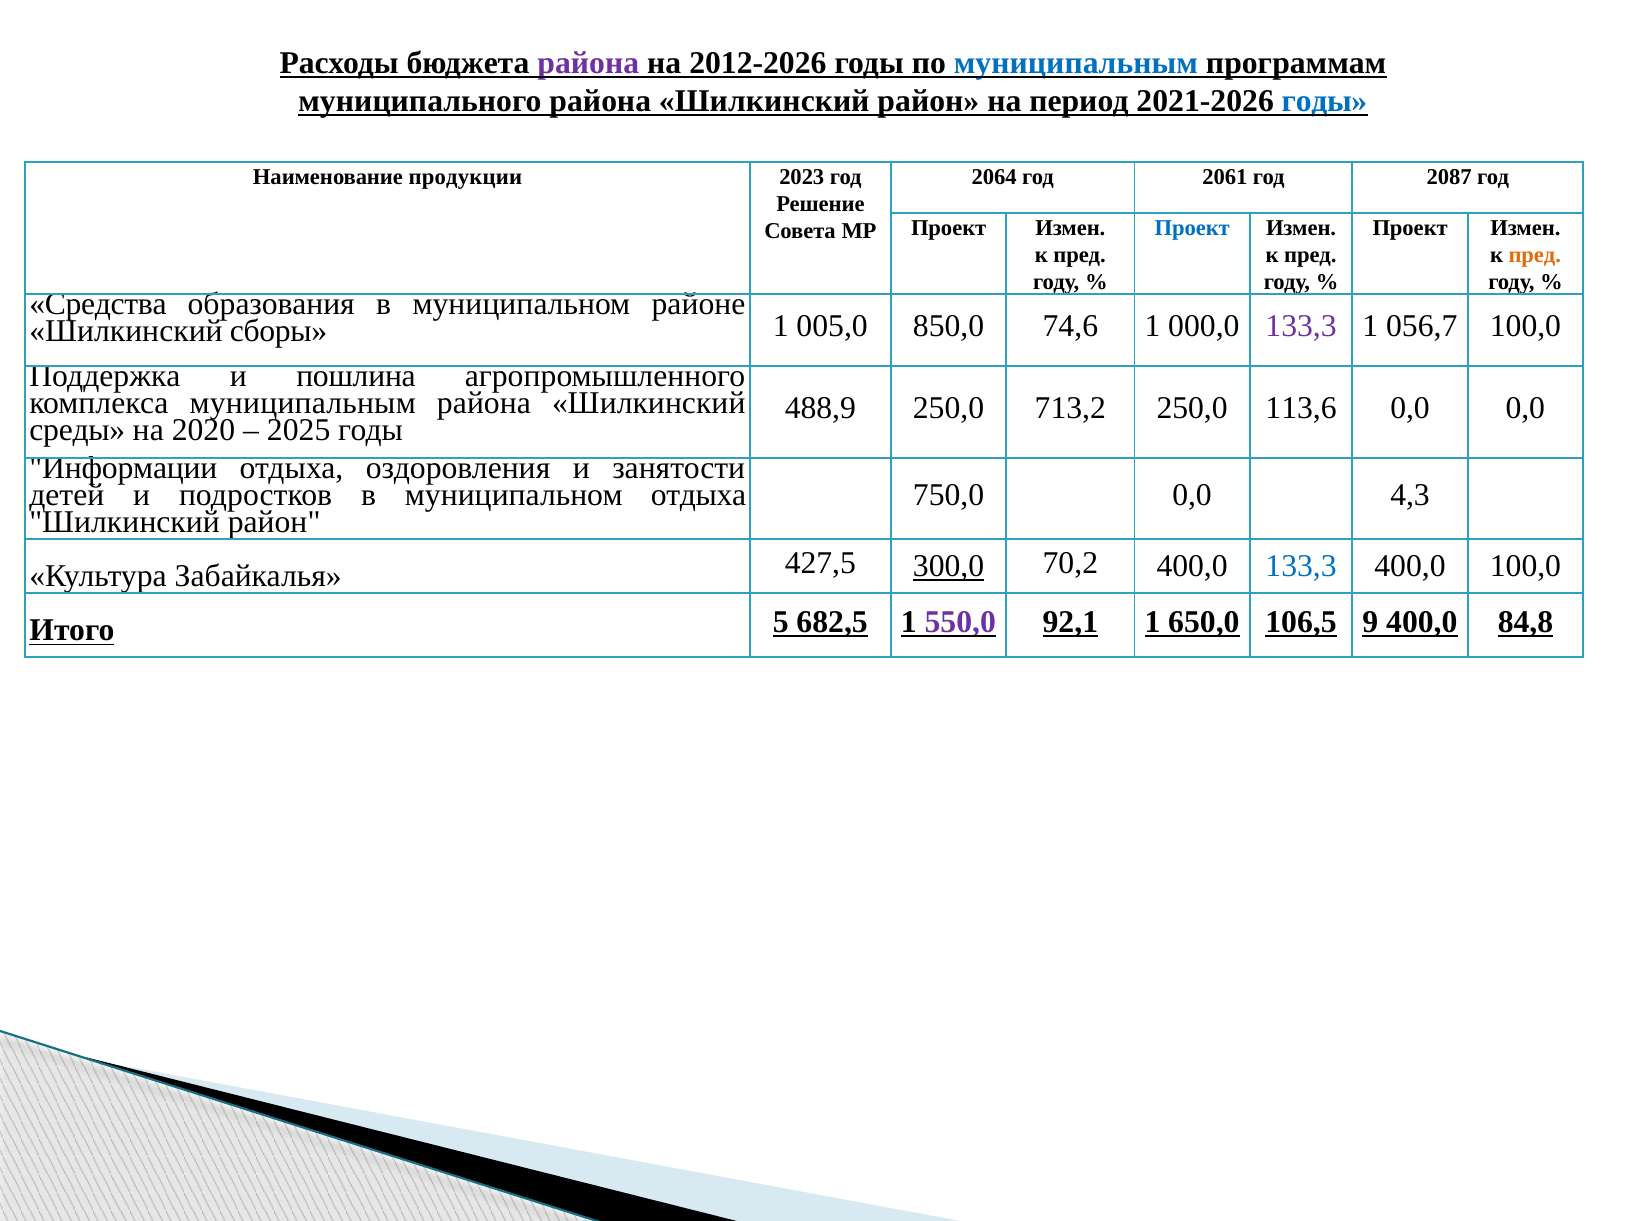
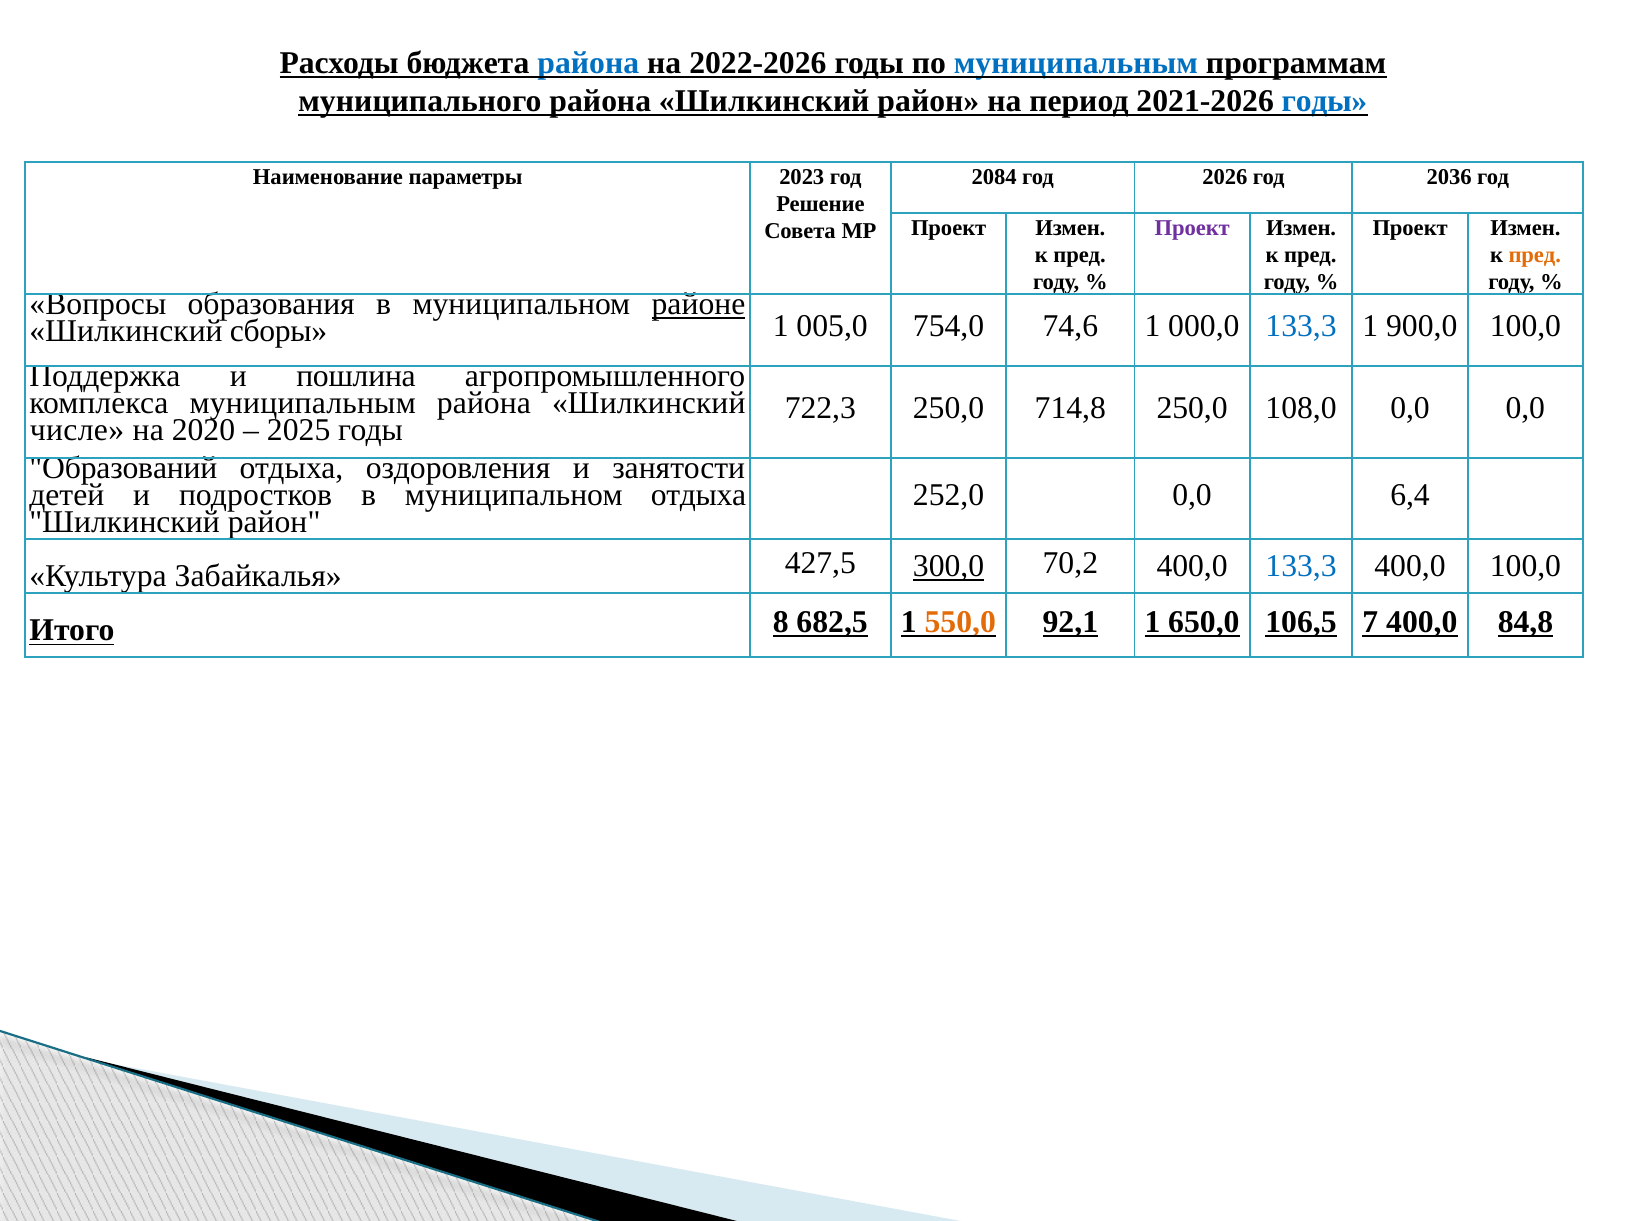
района colour: purple -> blue (588, 63)
2012-2026: 2012-2026 -> 2022-2026 (758, 63)
продукции: продукции -> параметры (466, 177)
2064: 2064 -> 2084 (994, 177)
2061: 2061 -> 2026 (1225, 177)
2087: 2087 -> 2036 (1449, 177)
Проект colour: blue -> purple (1192, 228)
Средства: Средства -> Вопросы (98, 304)
районе underline: none -> present (698, 304)
850,0: 850,0 -> 754,0 (949, 326)
133,3 colour: purple -> blue (1301, 326)
056,7: 056,7 -> 900,0 (1422, 326)
488,9: 488,9 -> 722,3 (820, 408)
713,2: 713,2 -> 714,8 (1070, 408)
113,6: 113,6 -> 108,0 (1301, 408)
среды: среды -> числе (77, 430)
Информации: Информации -> Образований (123, 468)
750,0: 750,0 -> 252,0 (949, 495)
4,3: 4,3 -> 6,4 (1410, 495)
5: 5 -> 8 (781, 622)
550,0 colour: purple -> orange (960, 622)
9: 9 -> 7 (1370, 622)
